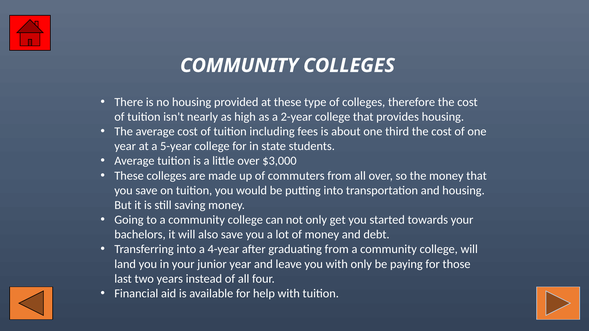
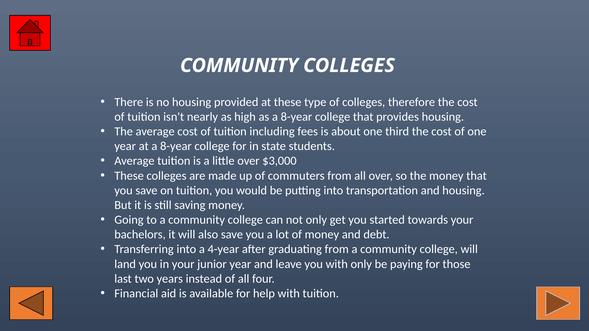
as a 2-year: 2-year -> 8-year (296, 117)
at a 5-year: 5-year -> 8-year (176, 146)
